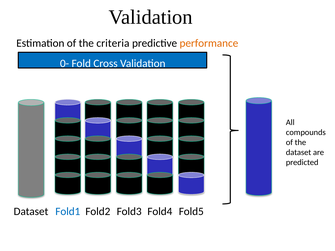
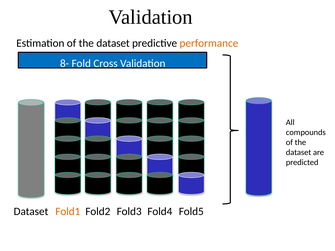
Estimation of the criteria: criteria -> dataset (113, 43)
0-: 0- -> 8- (65, 64)
Fold1 colour: blue -> orange (68, 212)
